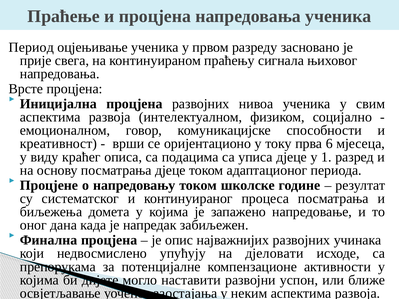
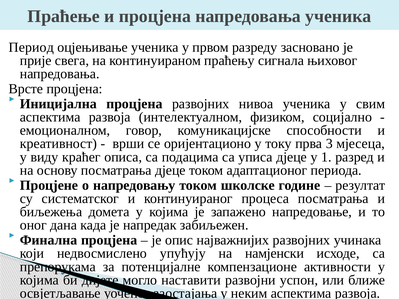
6: 6 -> 3 (329, 144)
дјеловати: дјеловати -> намјенски (275, 254)
